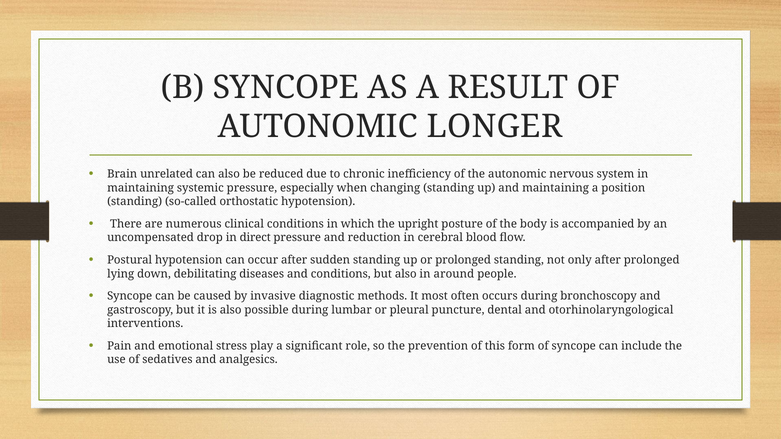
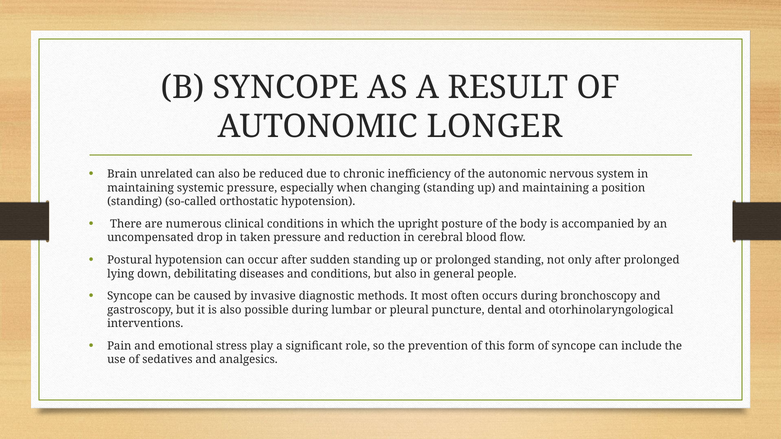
direct: direct -> taken (255, 238)
around: around -> general (454, 274)
